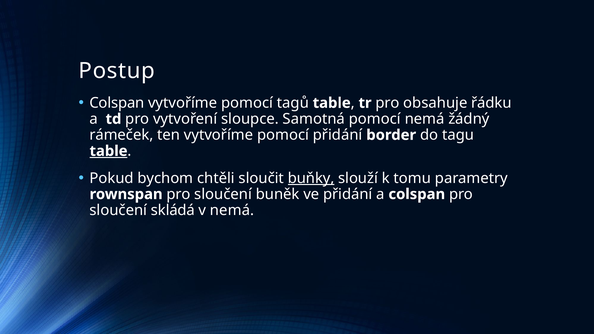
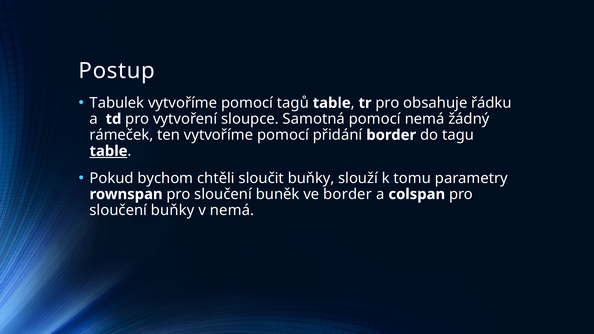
Colspan: Colspan -> Tabulek (117, 103)
buňky underline: present -> none (311, 178)
ve přidání: přidání -> border (348, 194)
sloučení skládá: skládá -> buňky (173, 210)
